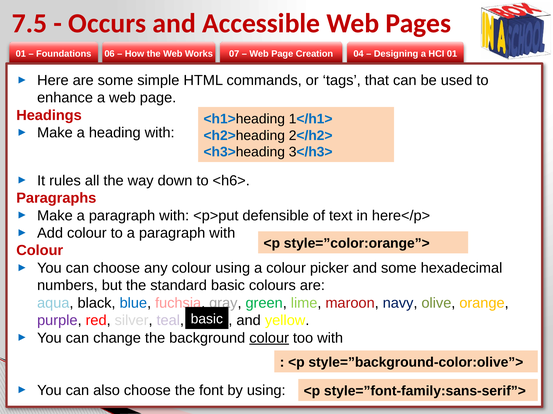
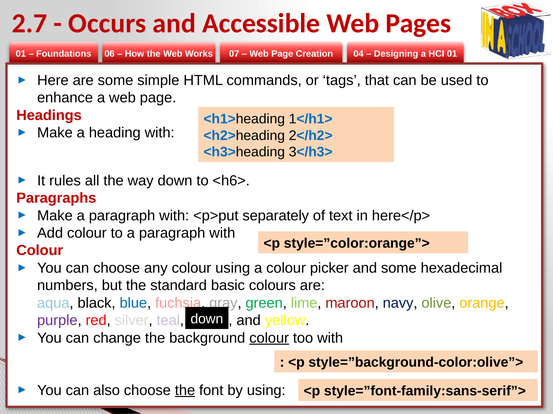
7.5: 7.5 -> 2.7 (30, 24)
defensible: defensible -> separately (276, 216)
basic: basic -> down (207, 320)
the underline: none -> present (185, 391)
